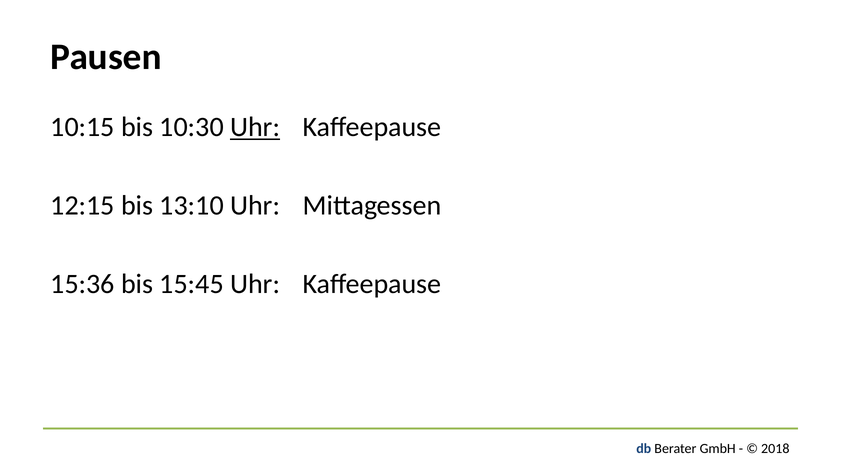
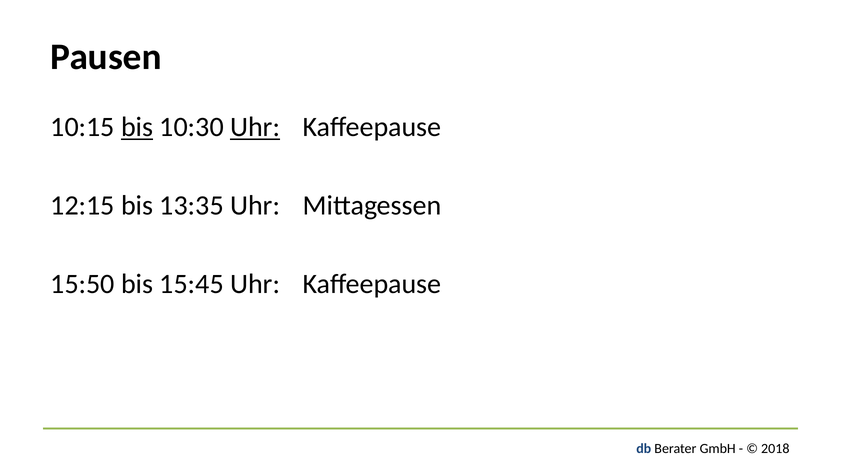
bis underline: none -> present (137, 127)
13:10: 13:10 -> 13:35 (192, 206)
15:36: 15:36 -> 15:50 (83, 284)
